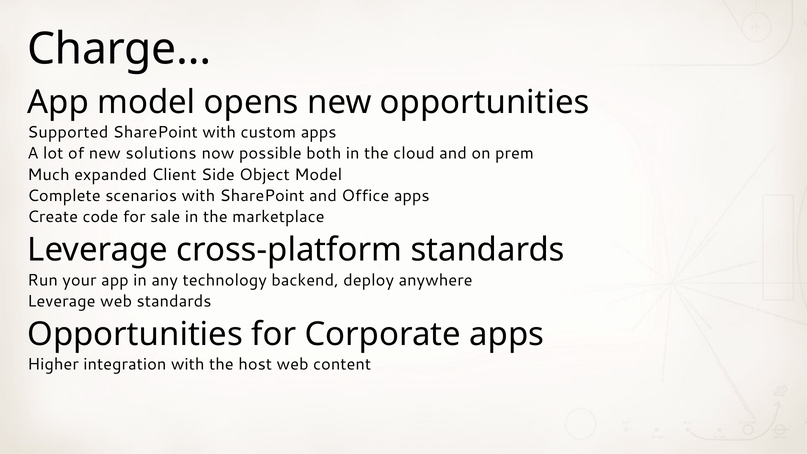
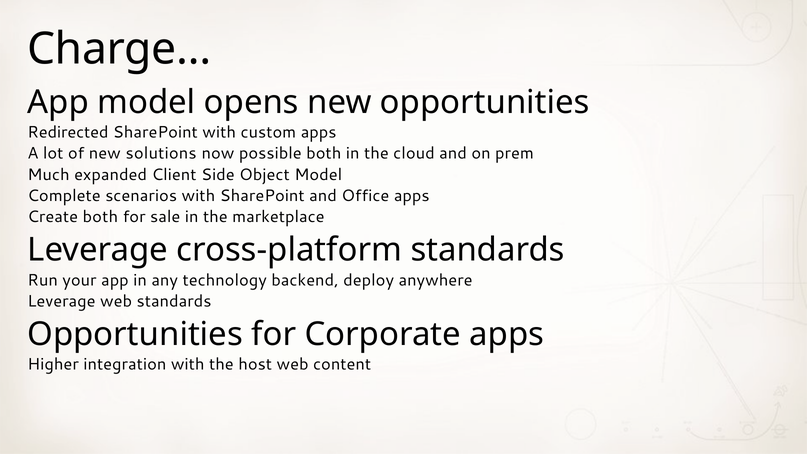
Supported: Supported -> Redirected (68, 132)
Create code: code -> both (100, 217)
